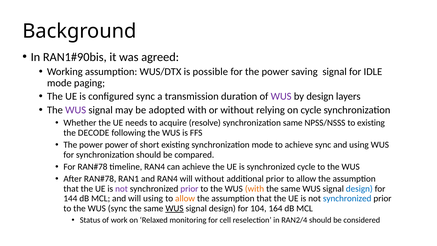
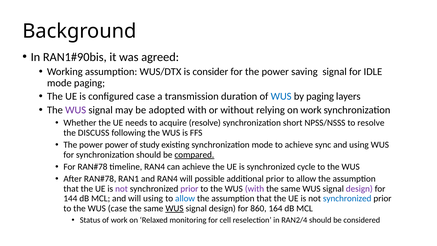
possible: possible -> consider (210, 72)
configured sync: sync -> case (146, 96)
WUS colour: purple -> blue (281, 96)
by design: design -> paging (320, 96)
on cycle: cycle -> work (311, 110)
synchronization same: same -> short (293, 123)
to existing: existing -> resolve (371, 123)
DECODE: DECODE -> DISCUSS (94, 133)
short: short -> study (150, 145)
compared underline: none -> present (194, 155)
will without: without -> possible (210, 179)
with colour: orange -> purple (255, 189)
design colour: blue -> purple (359, 189)
allow colour: orange -> blue (185, 198)
WUS sync: sync -> case (117, 208)
104: 104 -> 860 (258, 208)
